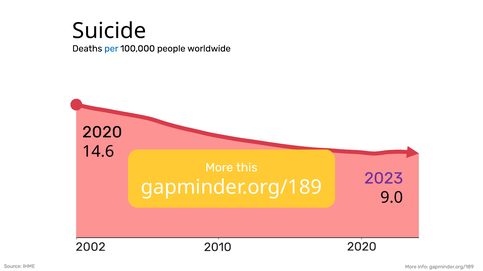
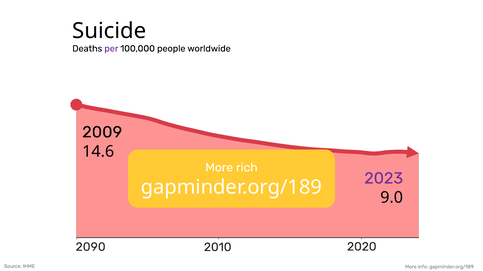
per colour: blue -> purple (111, 49)
2020: 2020 -> 2009 (102, 132)
this: this -> rich (247, 168)
2002: 2002 -> 2090 (91, 247)
